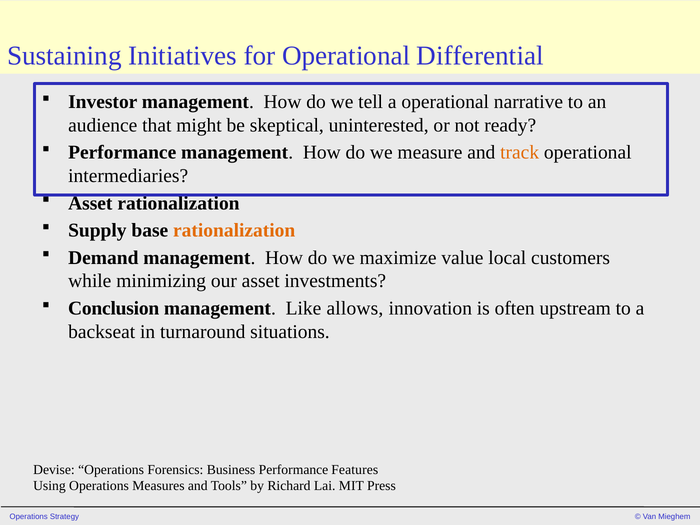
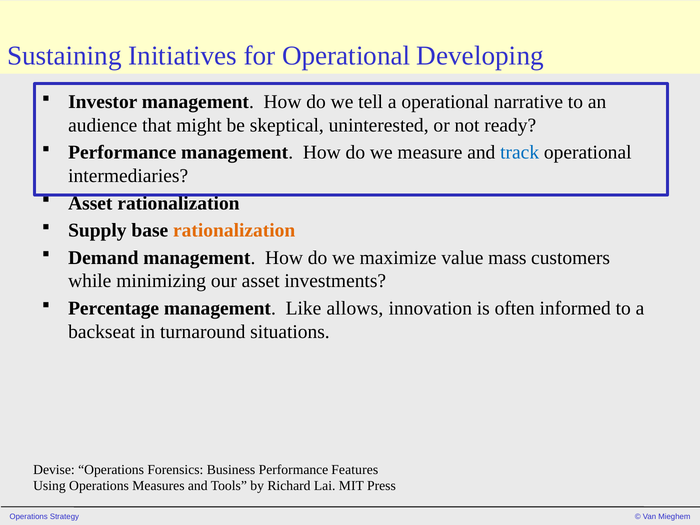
Differential: Differential -> Developing (480, 56)
track colour: orange -> blue (520, 153)
local: local -> mass (507, 258)
Conclusion: Conclusion -> Percentage (114, 308)
upstream: upstream -> informed (575, 308)
